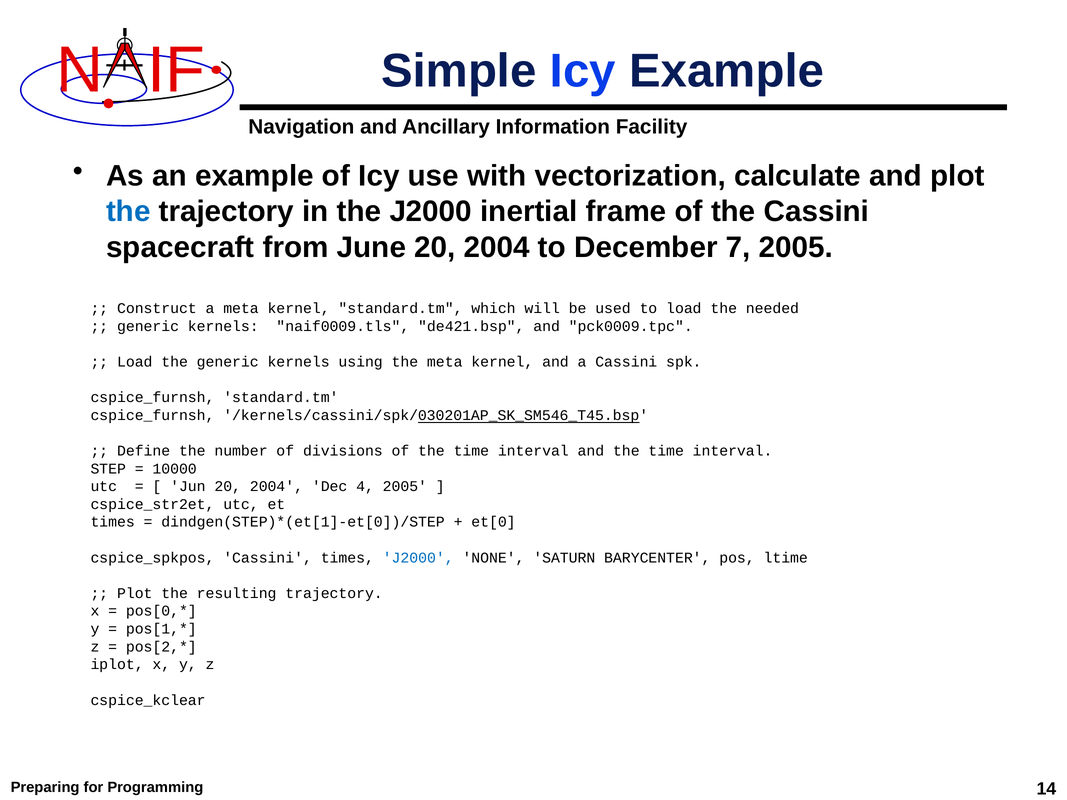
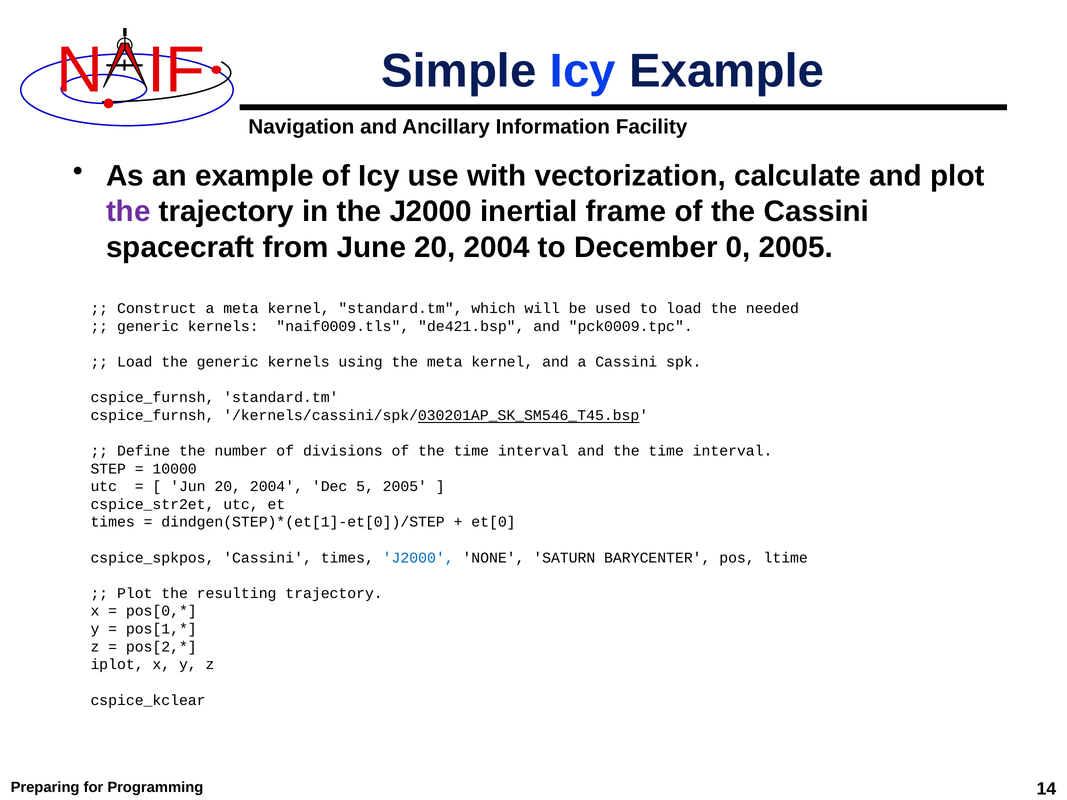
the colour: blue -> purple (128, 212)
7: 7 -> 0 (738, 247)
4: 4 -> 5 (365, 487)
